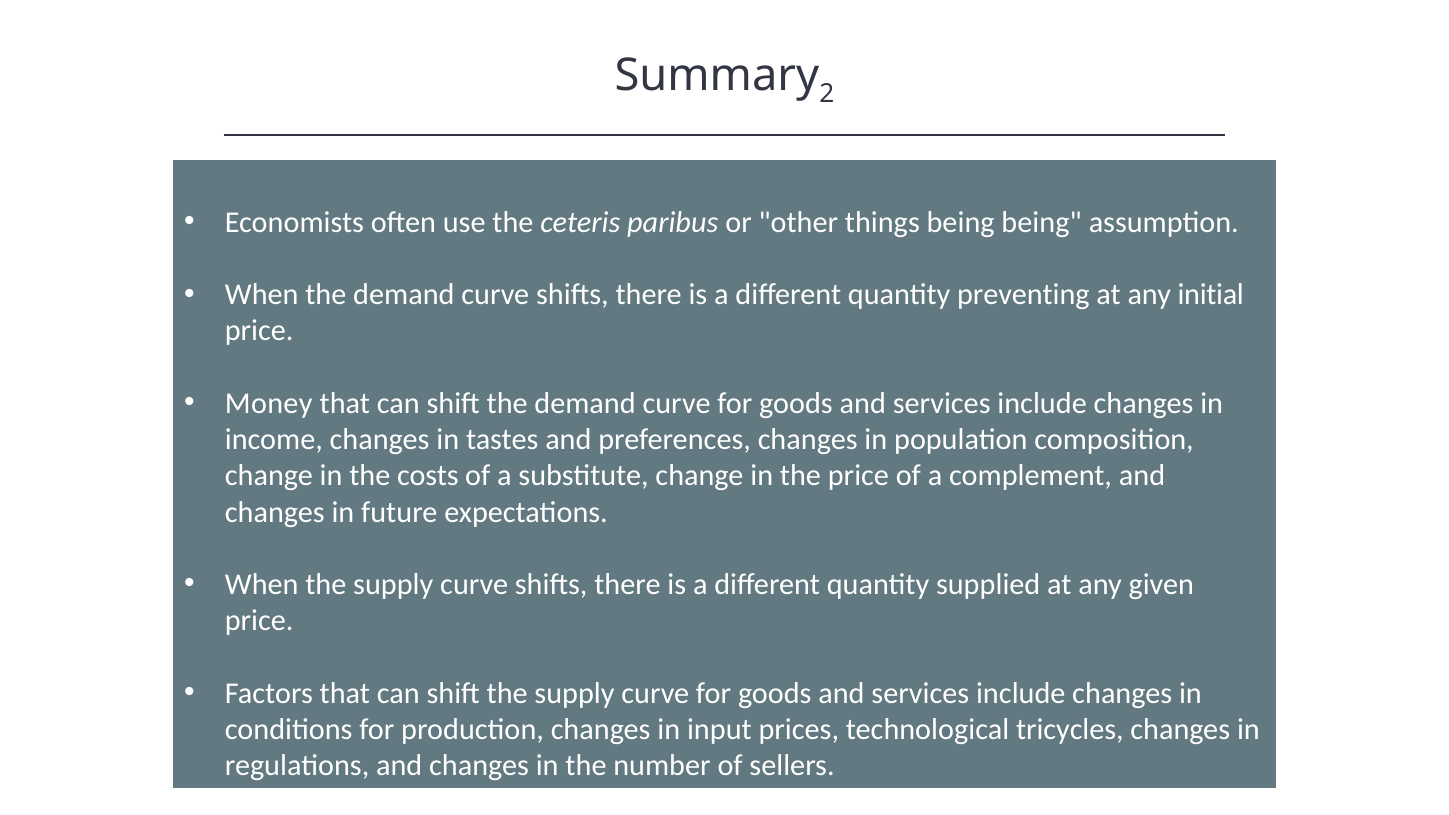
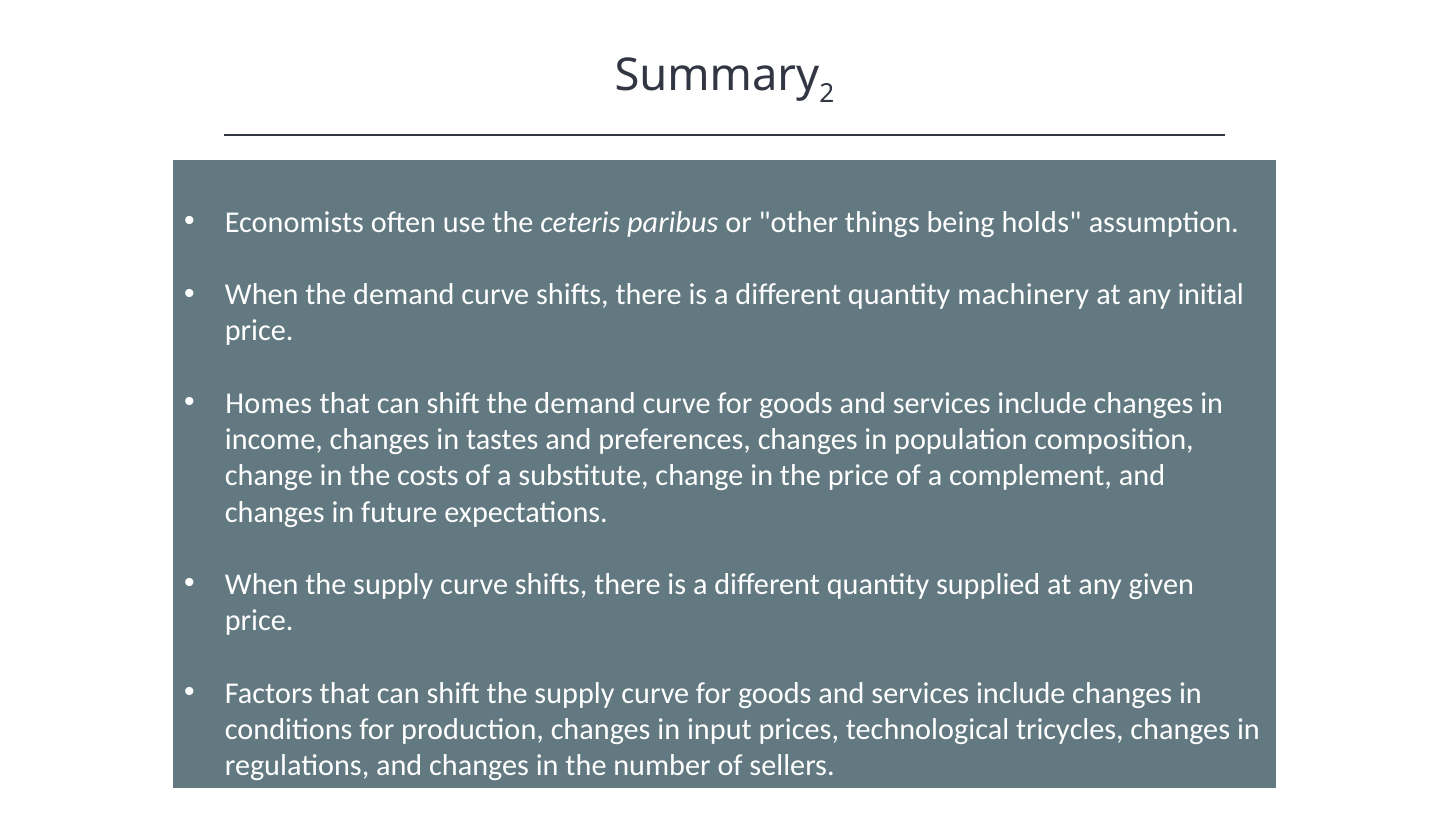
being being: being -> holds (1042, 222)
preventing: preventing -> machinery (1023, 295)
Money: Money -> Homes (269, 404)
